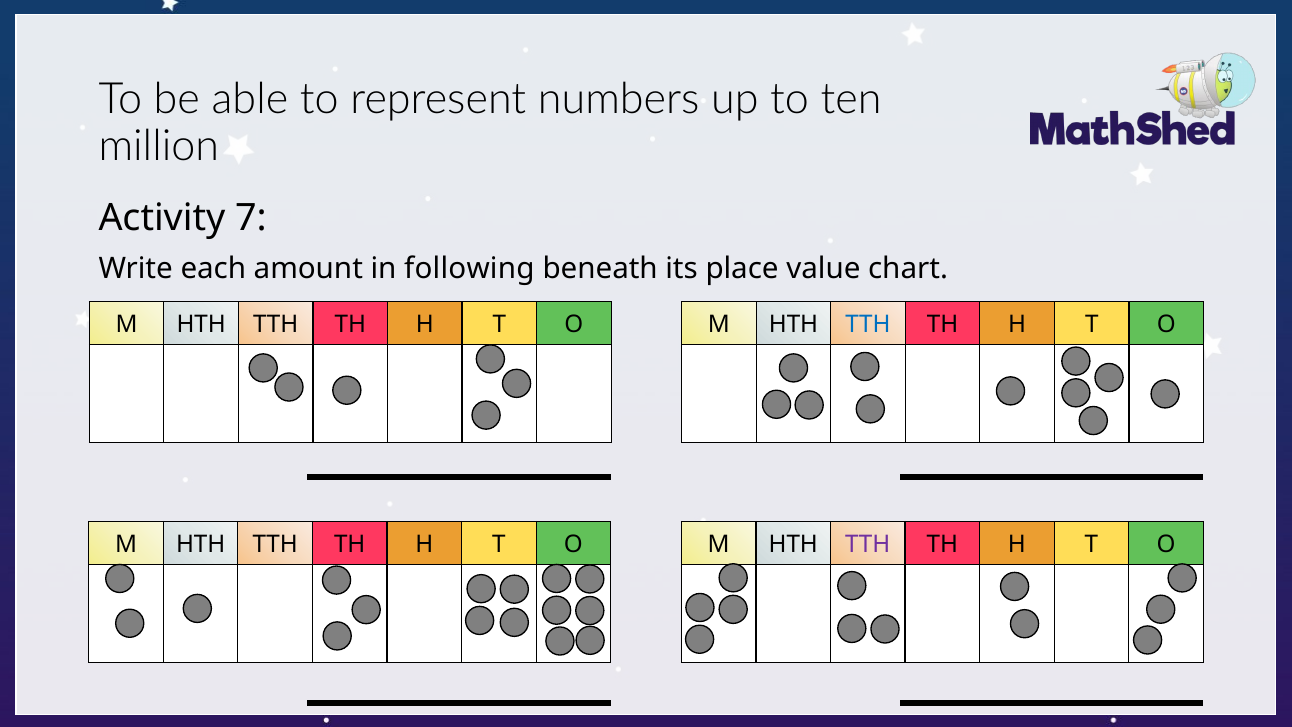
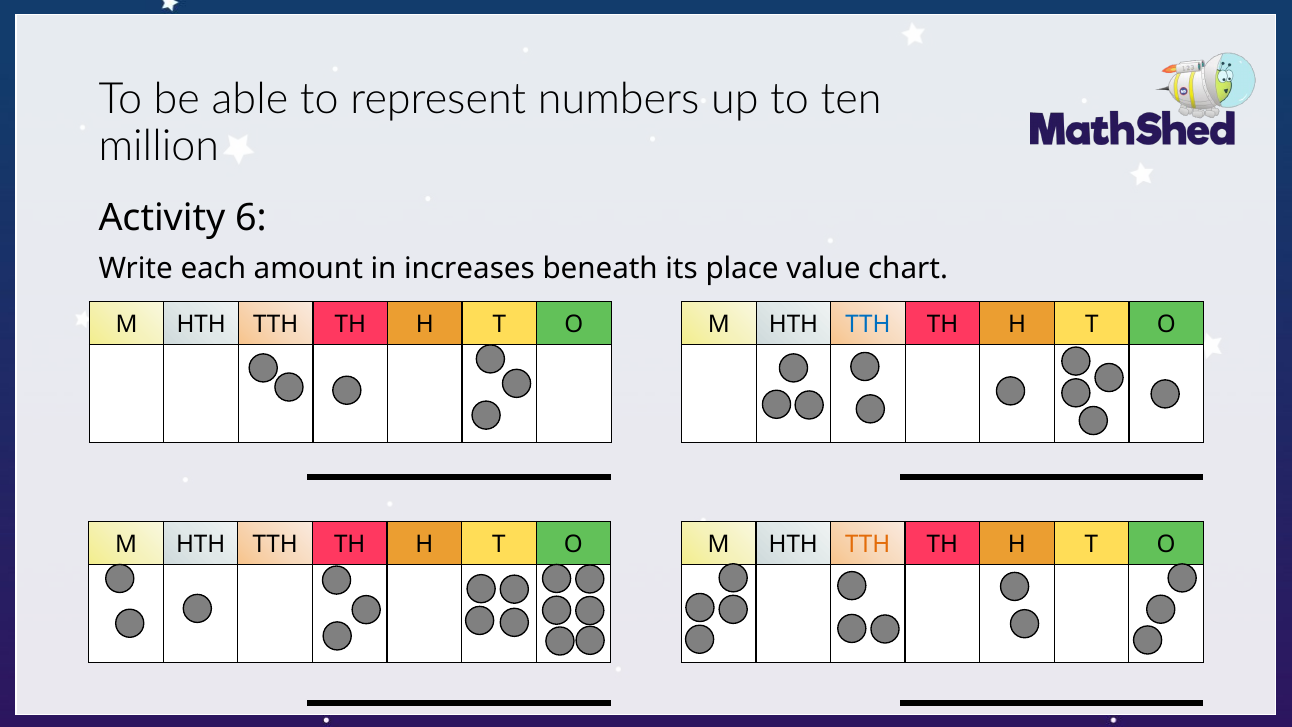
7: 7 -> 6 (251, 218)
following: following -> increases (469, 268)
TTH colour: purple -> orange (868, 544)
